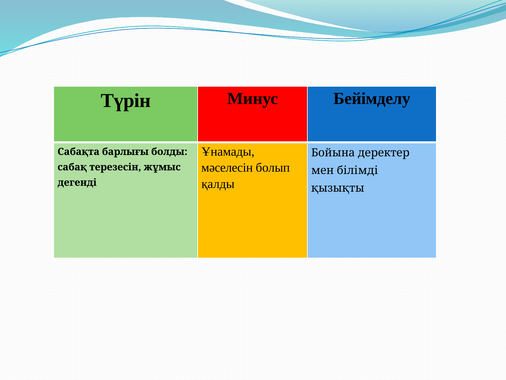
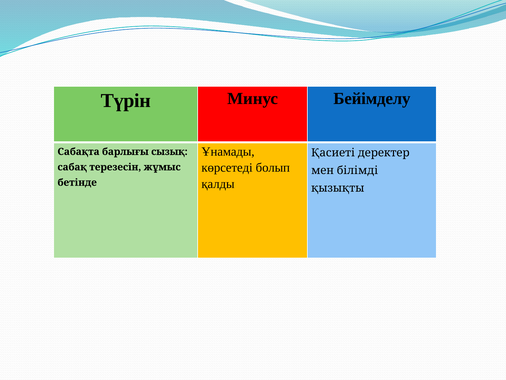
болды: болды -> сызық (169, 151)
Бойына: Бойына -> Қасиеті (333, 153)
мәселесін: мәселесін -> көрсетеді (227, 168)
дегенді: дегенді -> бетінде (77, 182)
